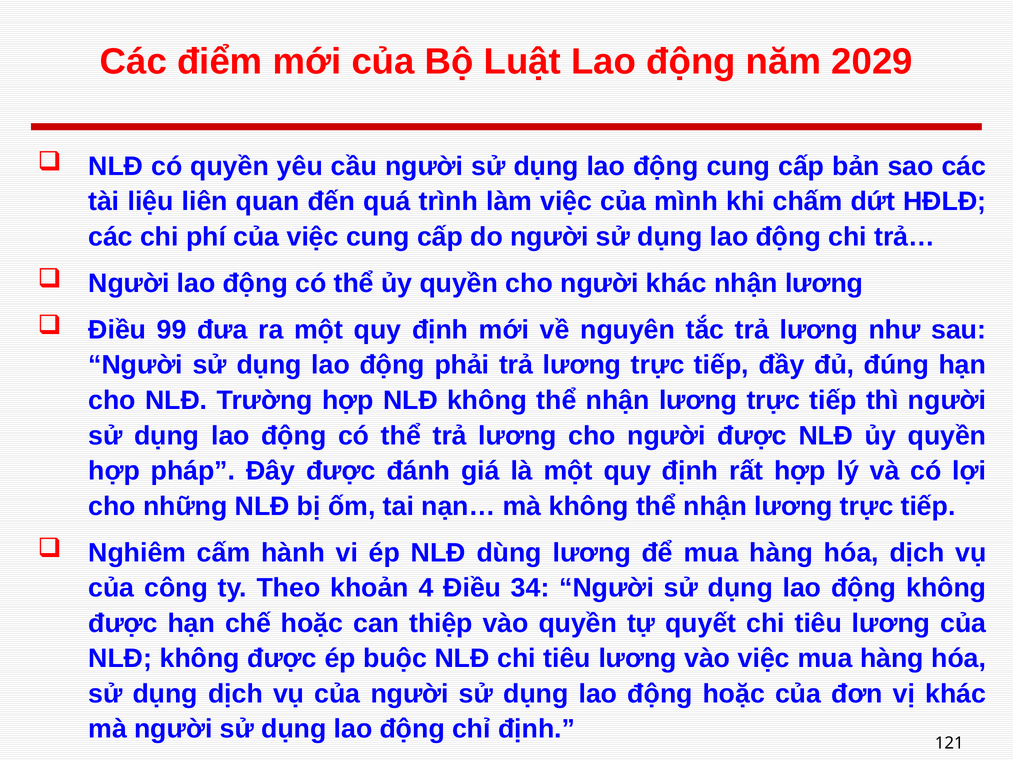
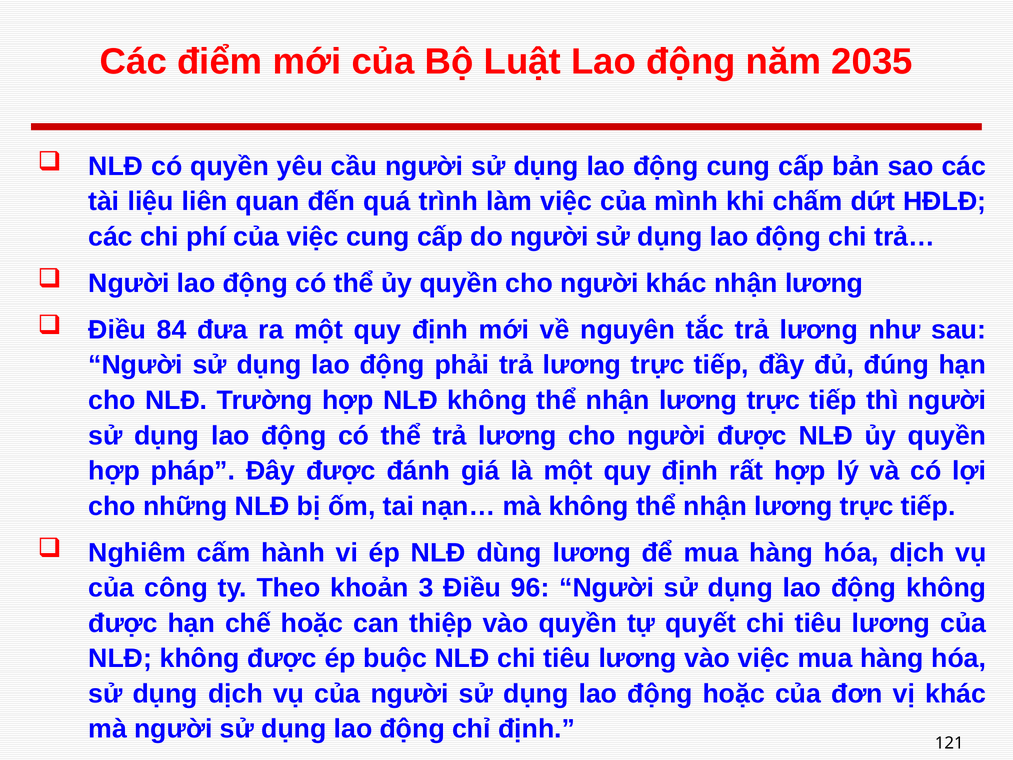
2029: 2029 -> 2035 (872, 62)
99: 99 -> 84 (172, 330)
4: 4 -> 3 (426, 588)
34: 34 -> 96 (530, 588)
